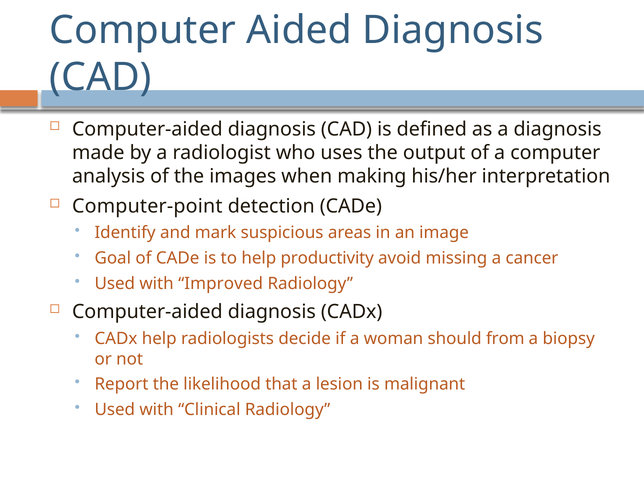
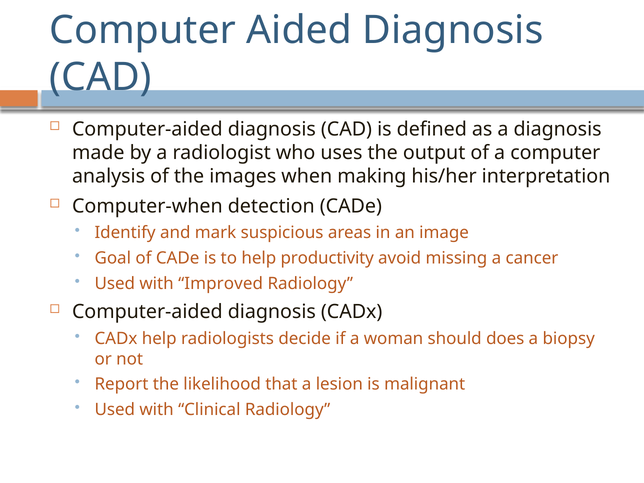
Computer-point: Computer-point -> Computer-when (147, 206)
from: from -> does (505, 339)
